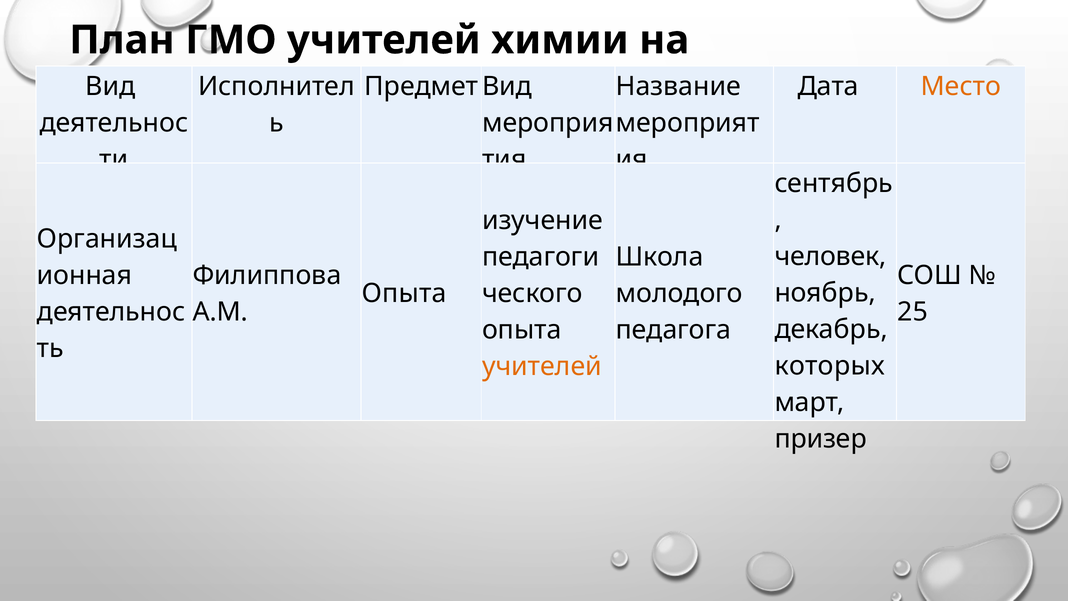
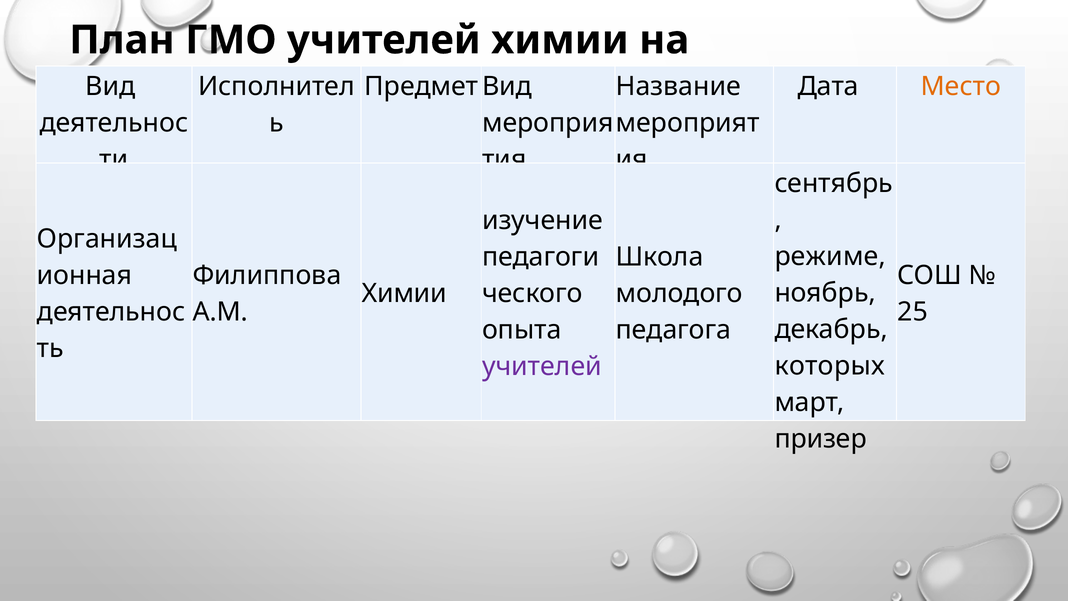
человек: человек -> режиме (830, 256)
Опыта: Опыта -> Химии (404, 293)
учителей colour: orange -> purple (542, 366)
